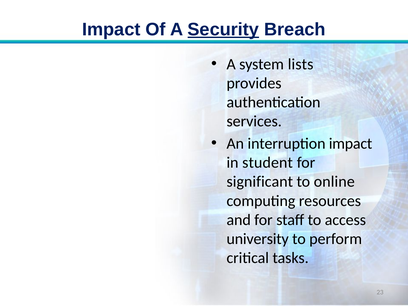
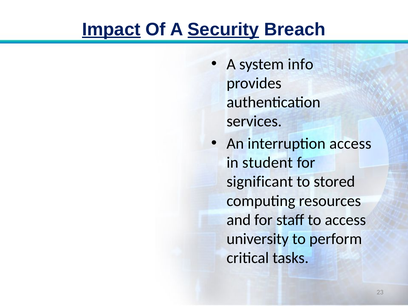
Impact underline: none -> present (111, 29)
lists: lists -> info (301, 64)
interruption impact: impact -> access (350, 144)
online: online -> stored (334, 182)
